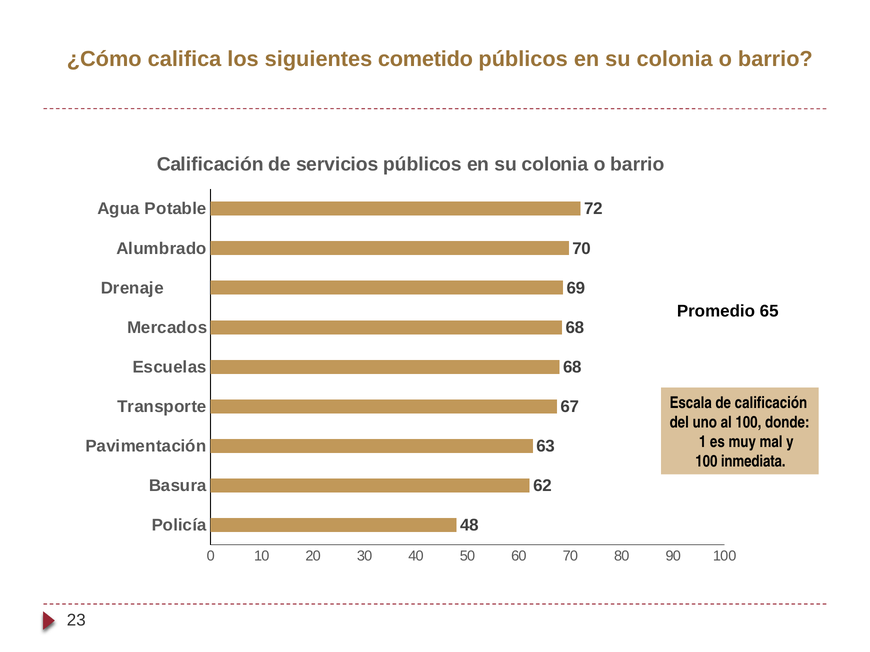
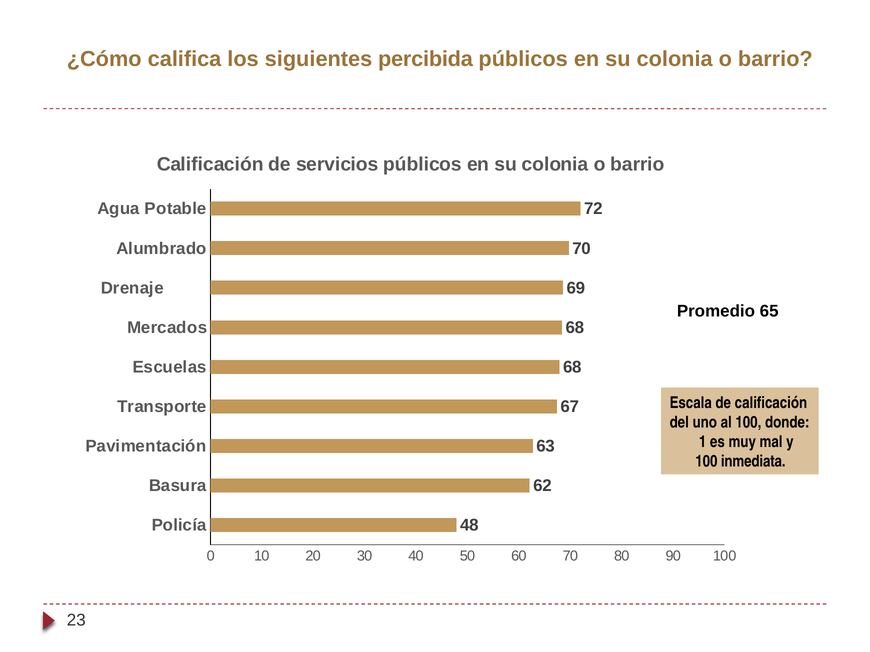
cometido: cometido -> percibida (425, 59)
